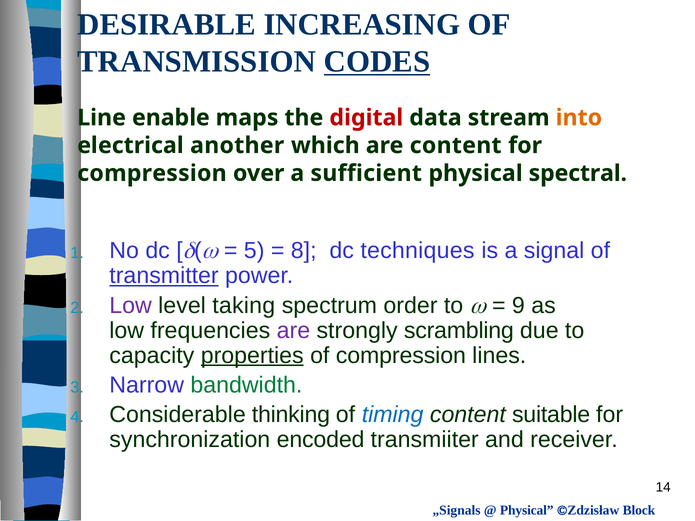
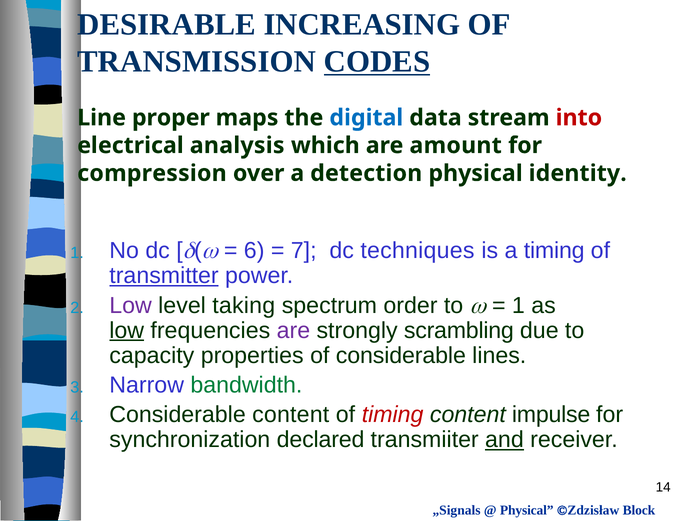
enable: enable -> proper (171, 118)
digital colour: red -> blue (366, 118)
into colour: orange -> red (579, 118)
another: another -> analysis (237, 146)
are content: content -> amount (456, 146)
sufficient: sufficient -> detection (366, 173)
spectral: spectral -> identity (578, 173)
5: 5 -> 6 (254, 251)
8: 8 -> 7 (304, 251)
a signal: signal -> timing (554, 251)
9: 9 -> 1 (518, 306)
low underline: none -> present (127, 331)
properties underline: present -> none (252, 356)
of compression: compression -> considerable (401, 356)
Considerable thinking: thinking -> content (291, 415)
timing colour: blue -> red (393, 415)
suitable: suitable -> impulse (551, 415)
encoded: encoded -> declared (321, 440)
and underline: none -> present (504, 440)
